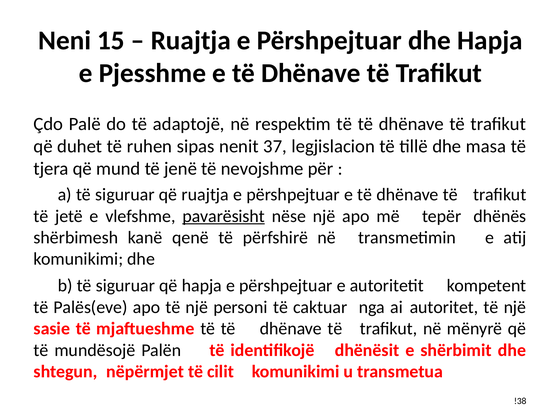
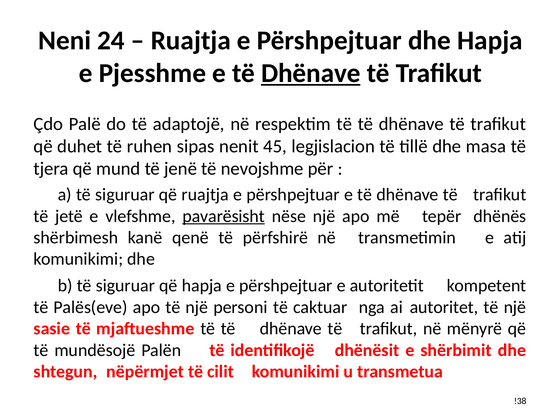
15: 15 -> 24 (111, 40)
Dhënave underline: none -> present (311, 73)
37: 37 -> 45 (275, 146)
